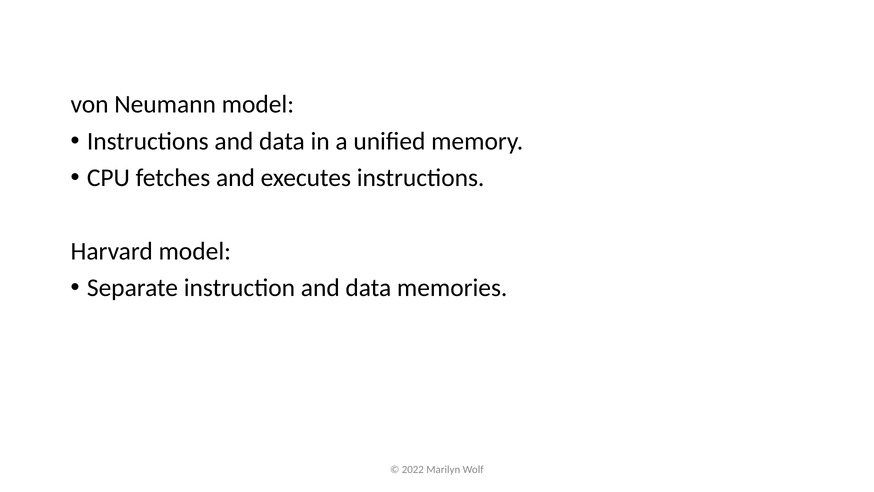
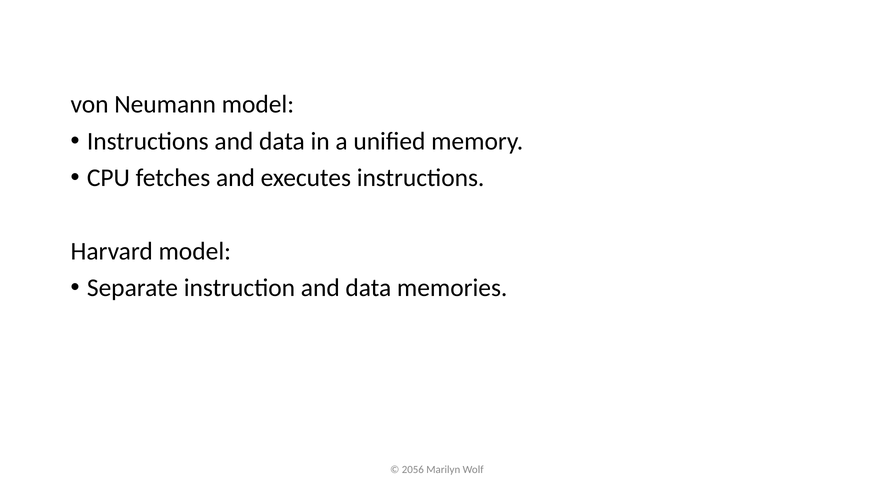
2022: 2022 -> 2056 (413, 469)
